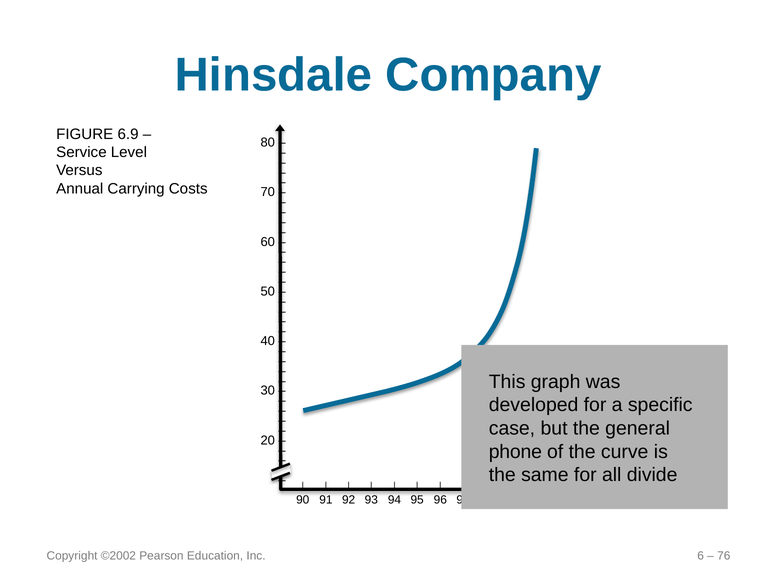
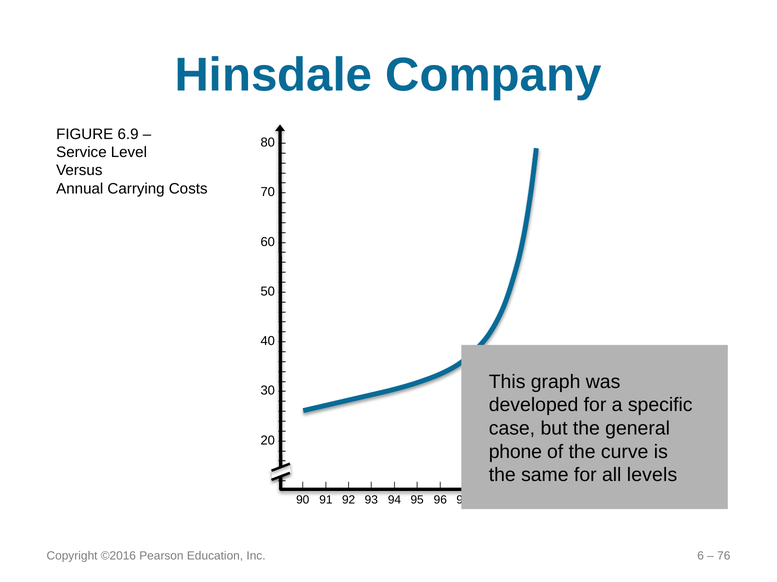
divide: divide -> levels (652, 476)
©2002: ©2002 -> ©2016 (118, 556)
